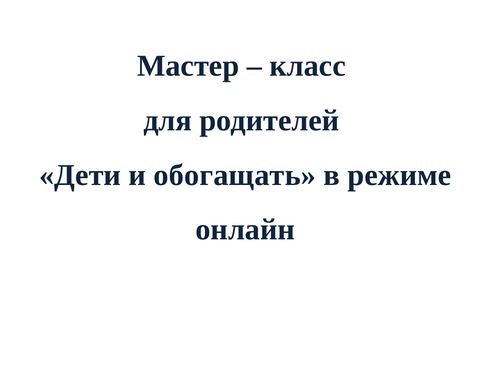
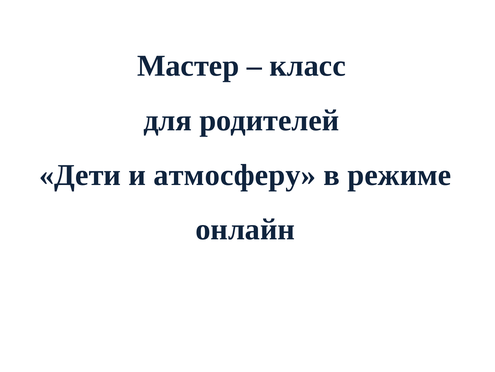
обогащать: обогащать -> атмосферу (235, 175)
